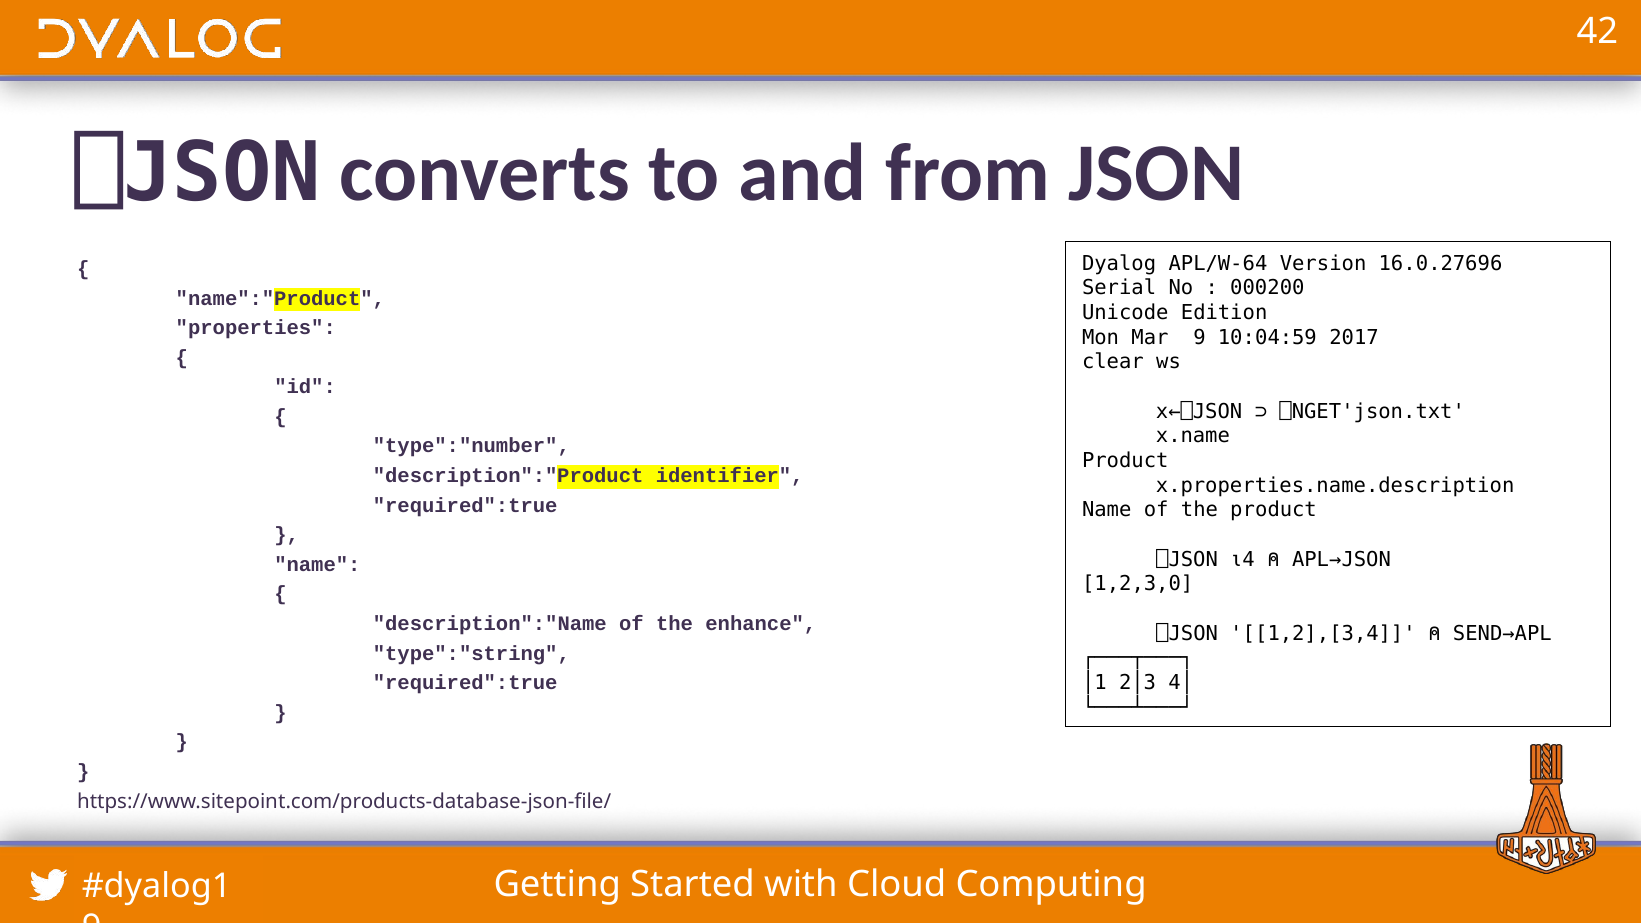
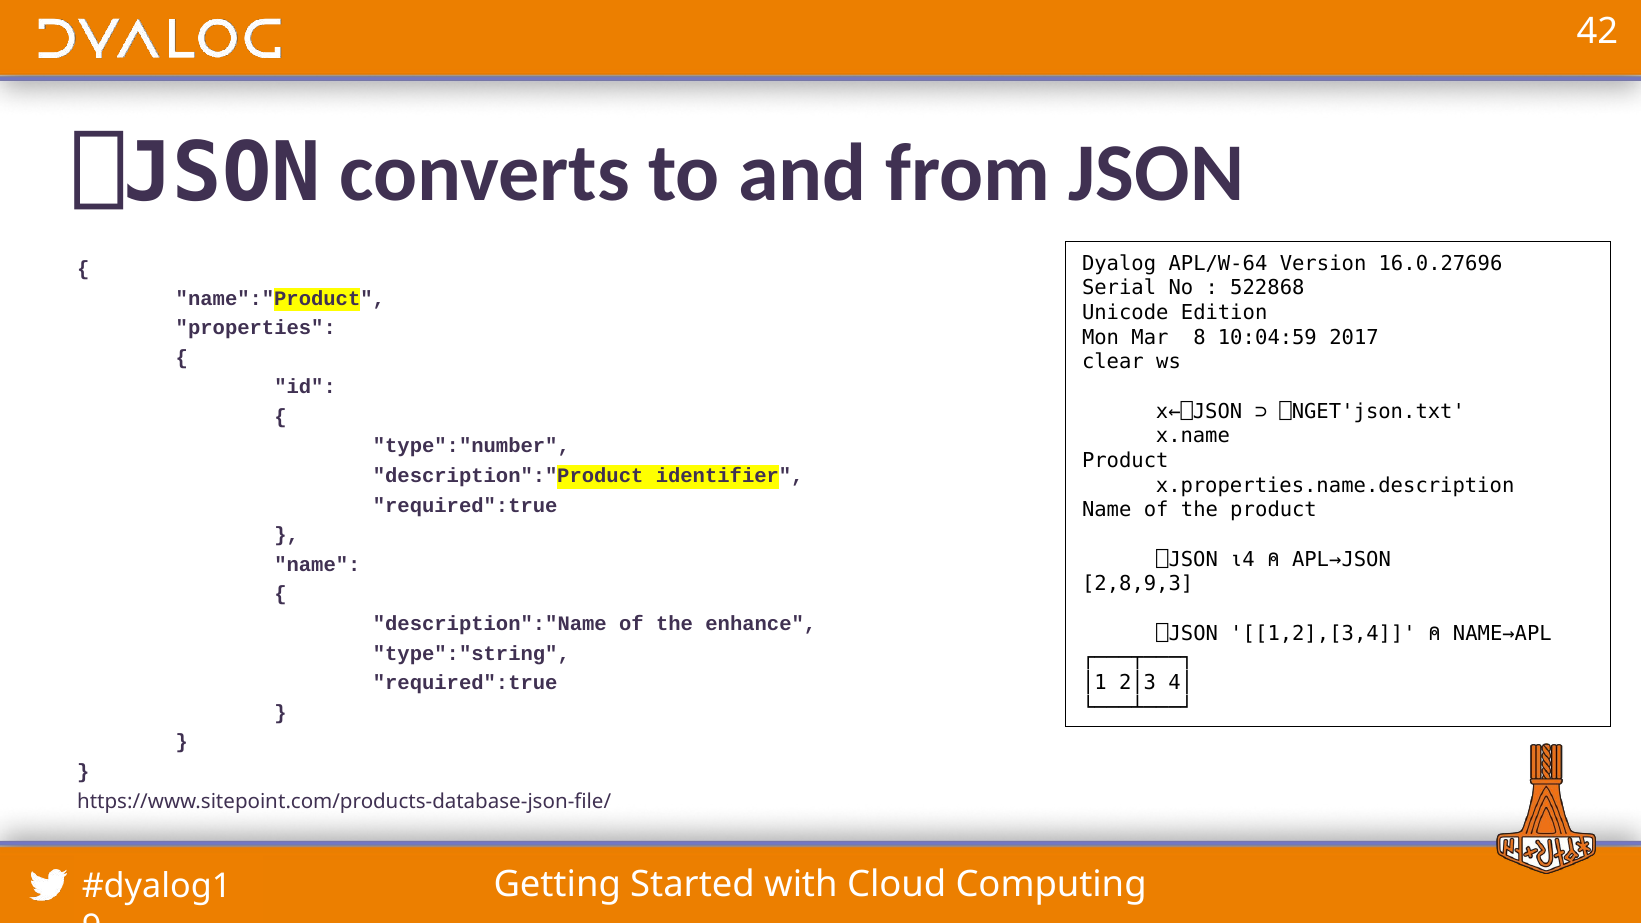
000200: 000200 -> 522868 (1267, 288)
Mar 9: 9 -> 8 (1199, 337)
1,2,3,0: 1,2,3,0 -> 2,8,9,3 (1138, 584)
SEND→APL: SEND→APL -> NAME→APL (1502, 633)
